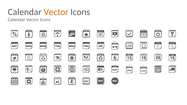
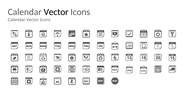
Vector colour: orange -> black (56, 12)
